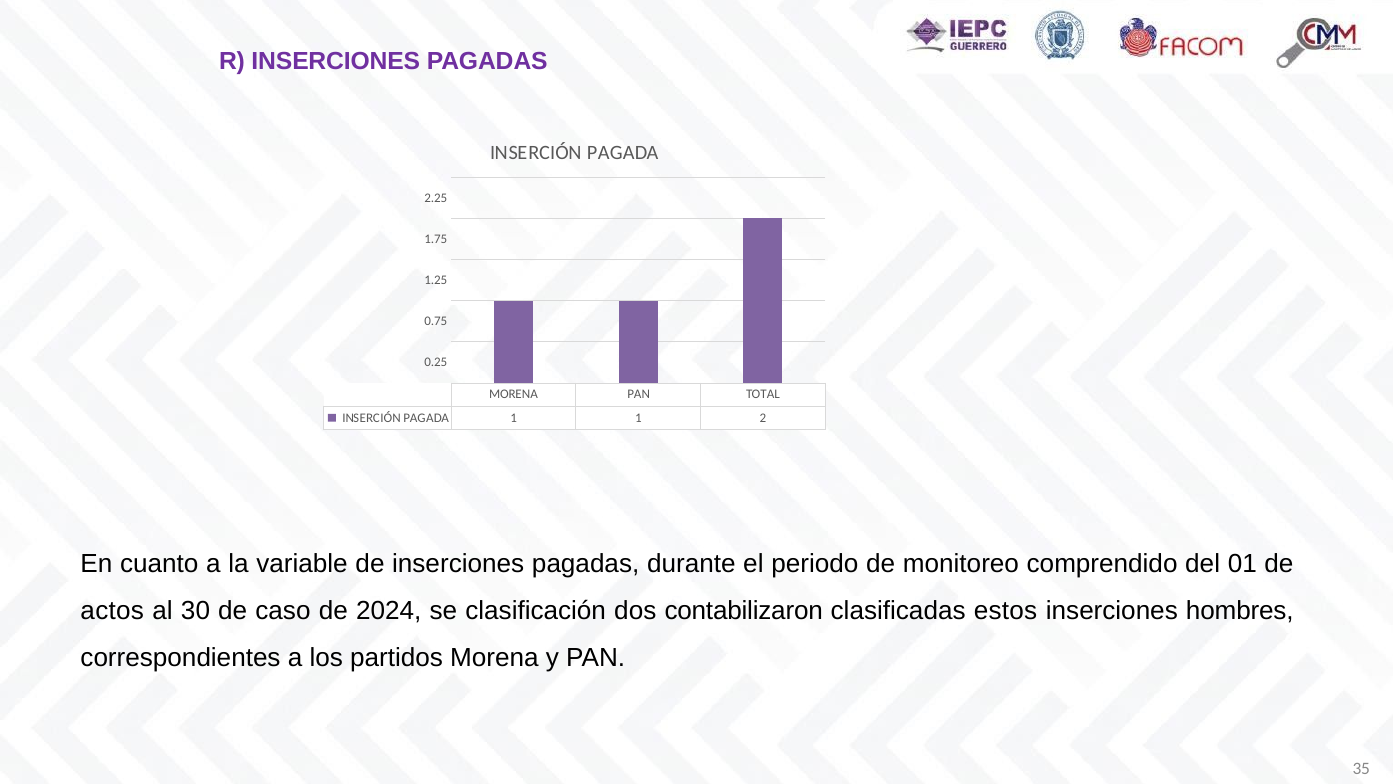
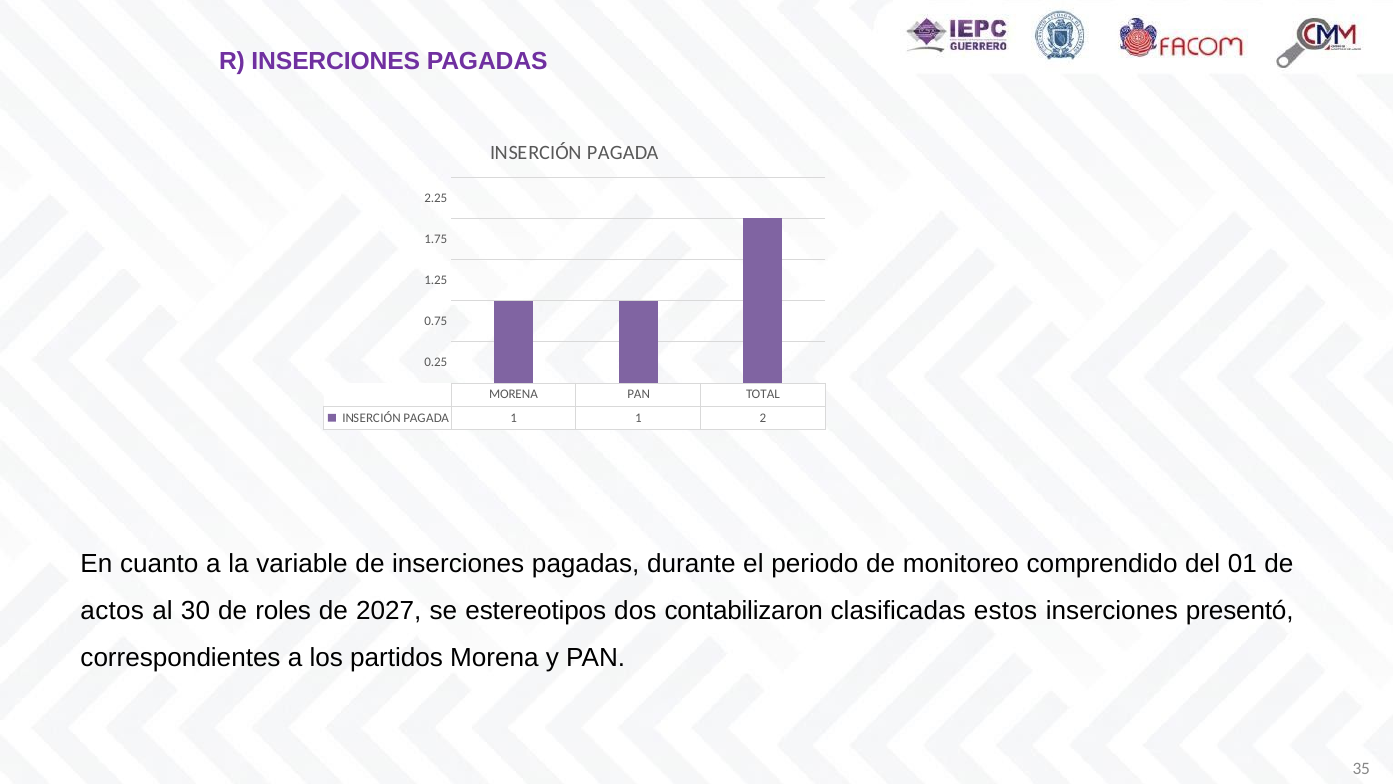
caso: caso -> roles (283, 611)
2024: 2024 -> 2027 (389, 611)
clasificación: clasificación -> estereotipos (536, 611)
hombres: hombres -> presentó (1240, 611)
